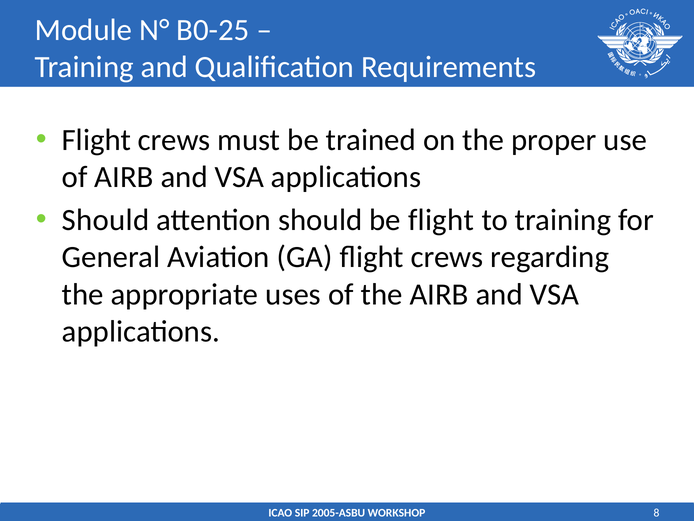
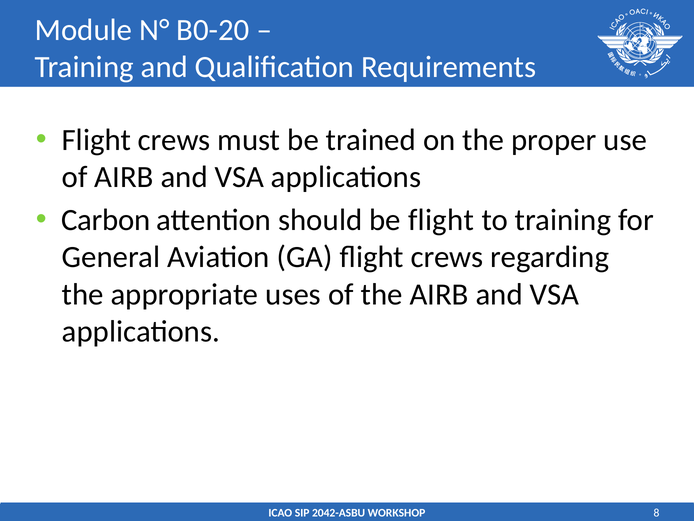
B0-25: B0-25 -> B0-20 (213, 30)
Should: Should -> Carbon (106, 220)
2005-ASBU: 2005-ASBU -> 2042-ASBU (339, 513)
